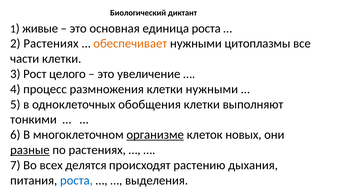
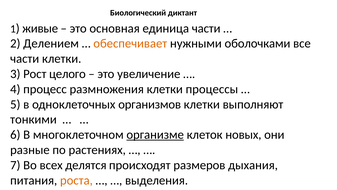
единица роста: роста -> части (206, 28)
2 Растениях: Растениях -> Делением (51, 43)
цитоплазмы: цитоплазмы -> оболочками (257, 43)
клетки нужными: нужными -> процессы (212, 89)
обобщения: обобщения -> организмов (150, 104)
разные underline: present -> none (30, 150)
растению: растению -> размеров (199, 165)
роста colour: blue -> orange (76, 180)
